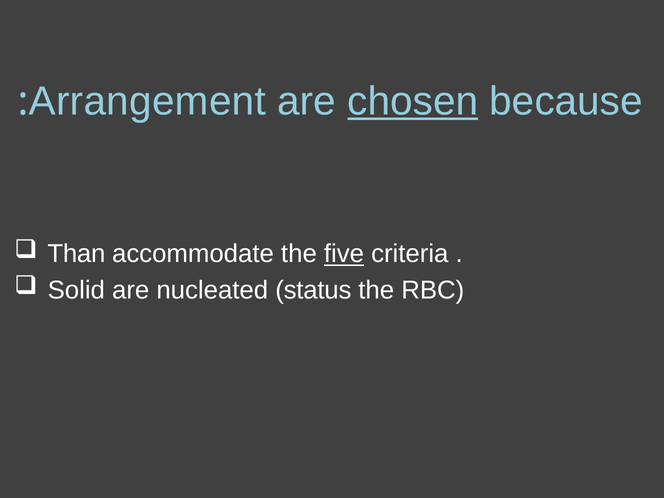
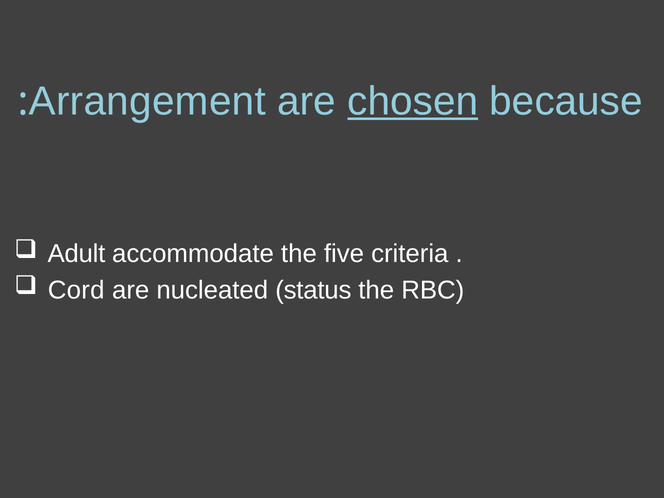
Than: Than -> Adult (76, 254)
five underline: present -> none (344, 254)
Solid: Solid -> Cord (76, 290)
